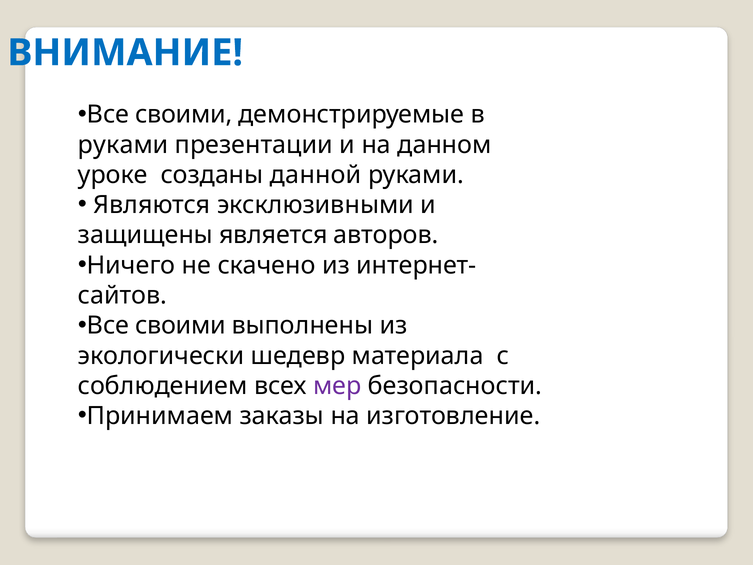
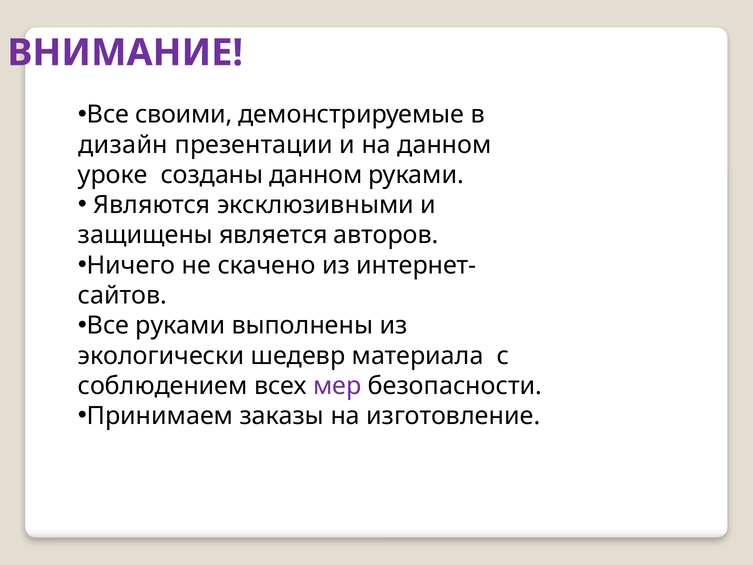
ВНИМАНИЕ colour: blue -> purple (125, 53)
руками: руками -> дизайн (123, 145)
созданы данной: данной -> данном (316, 175)
своими: своими -> руками (180, 325)
